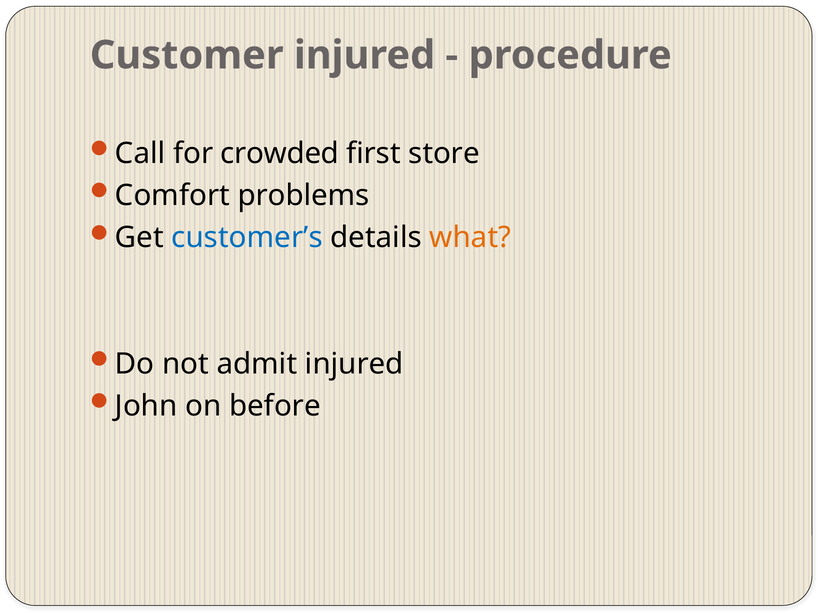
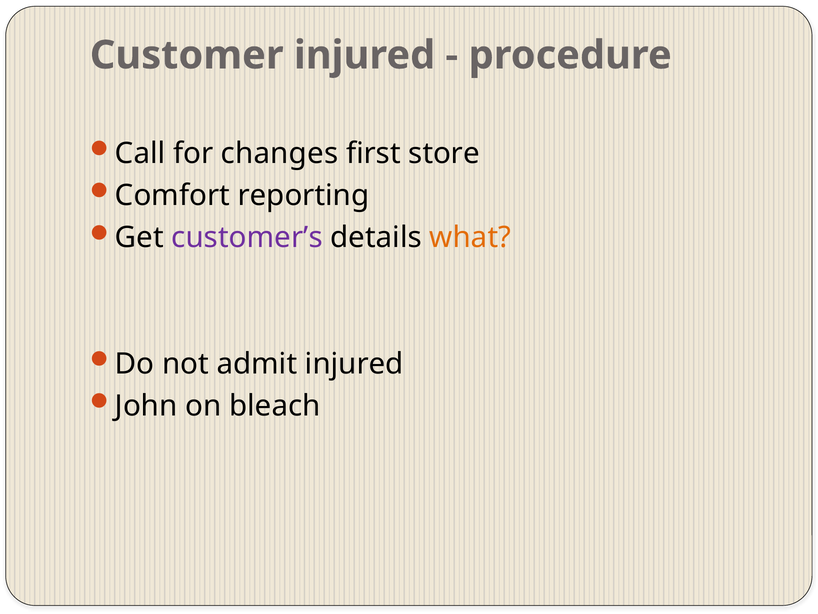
crowded: crowded -> changes (280, 153)
problems: problems -> reporting (303, 195)
customer’s colour: blue -> purple (247, 237)
before: before -> bleach (275, 406)
